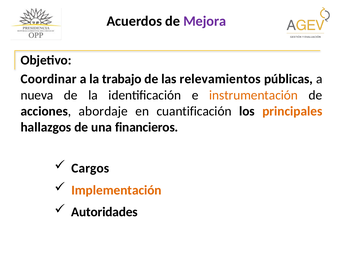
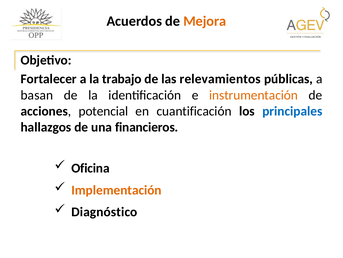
Mejora colour: purple -> orange (205, 21)
Coordinar: Coordinar -> Fortalecer (49, 79)
nueva: nueva -> basan (37, 95)
abordaje: abordaje -> potencial (103, 111)
principales colour: orange -> blue (292, 111)
Cargos: Cargos -> Oficina (90, 168)
Autoridades: Autoridades -> Diagnóstico (104, 211)
